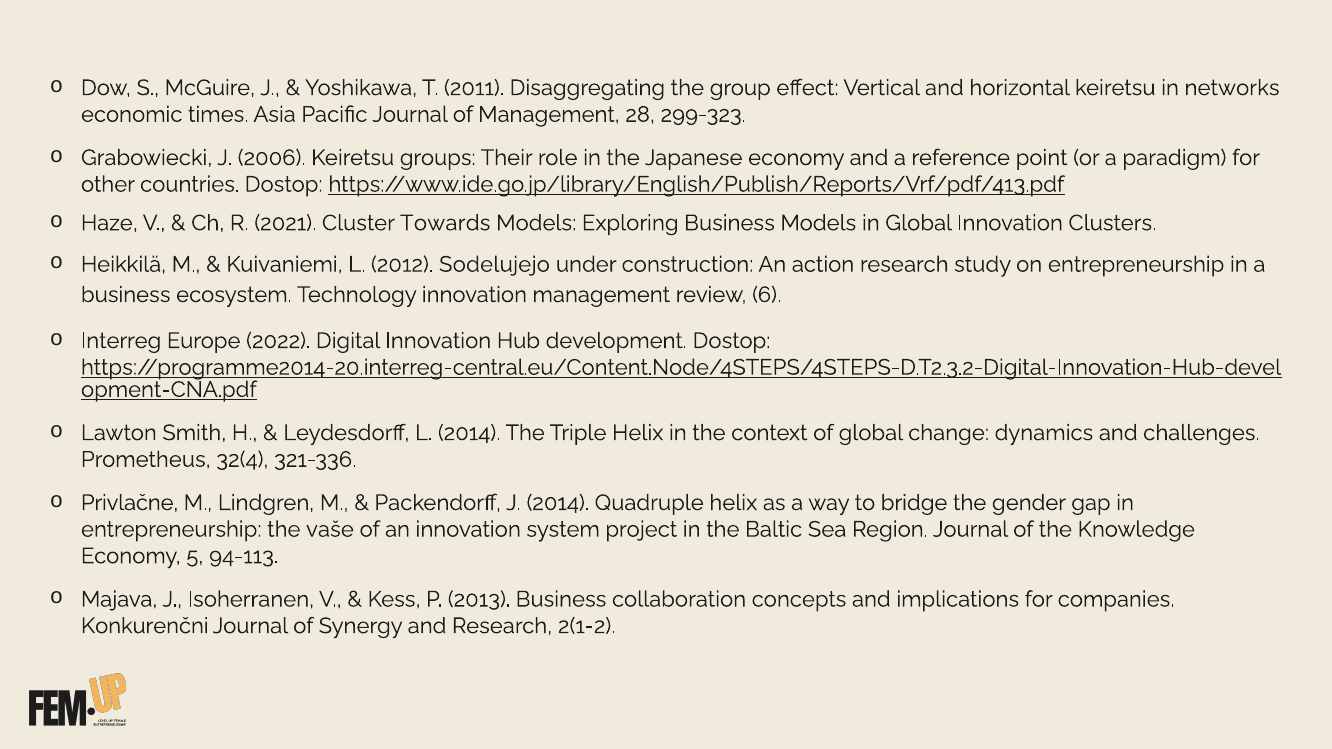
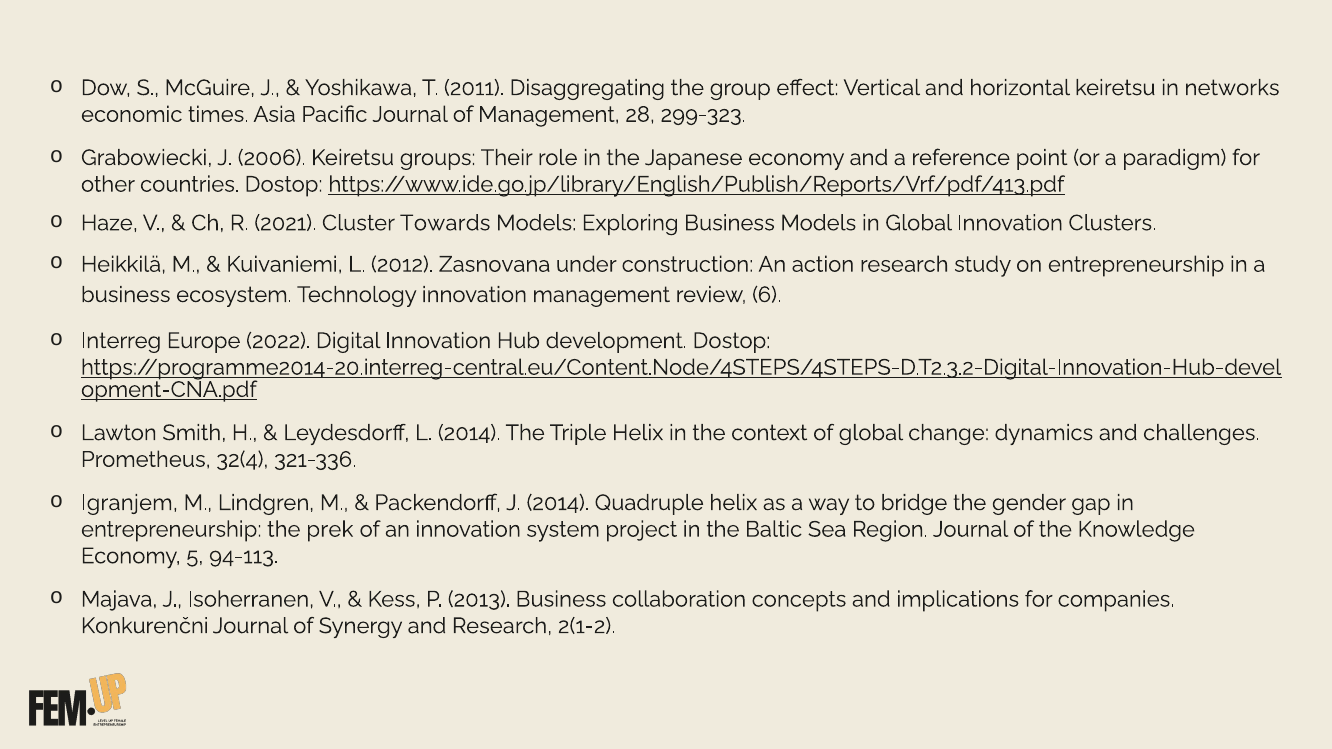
Sodelujejo: Sodelujejo -> Zasnovana (495, 264)
Privlačne: Privlačne -> Igranjem (129, 503)
vaše: vaše -> prek (330, 530)
